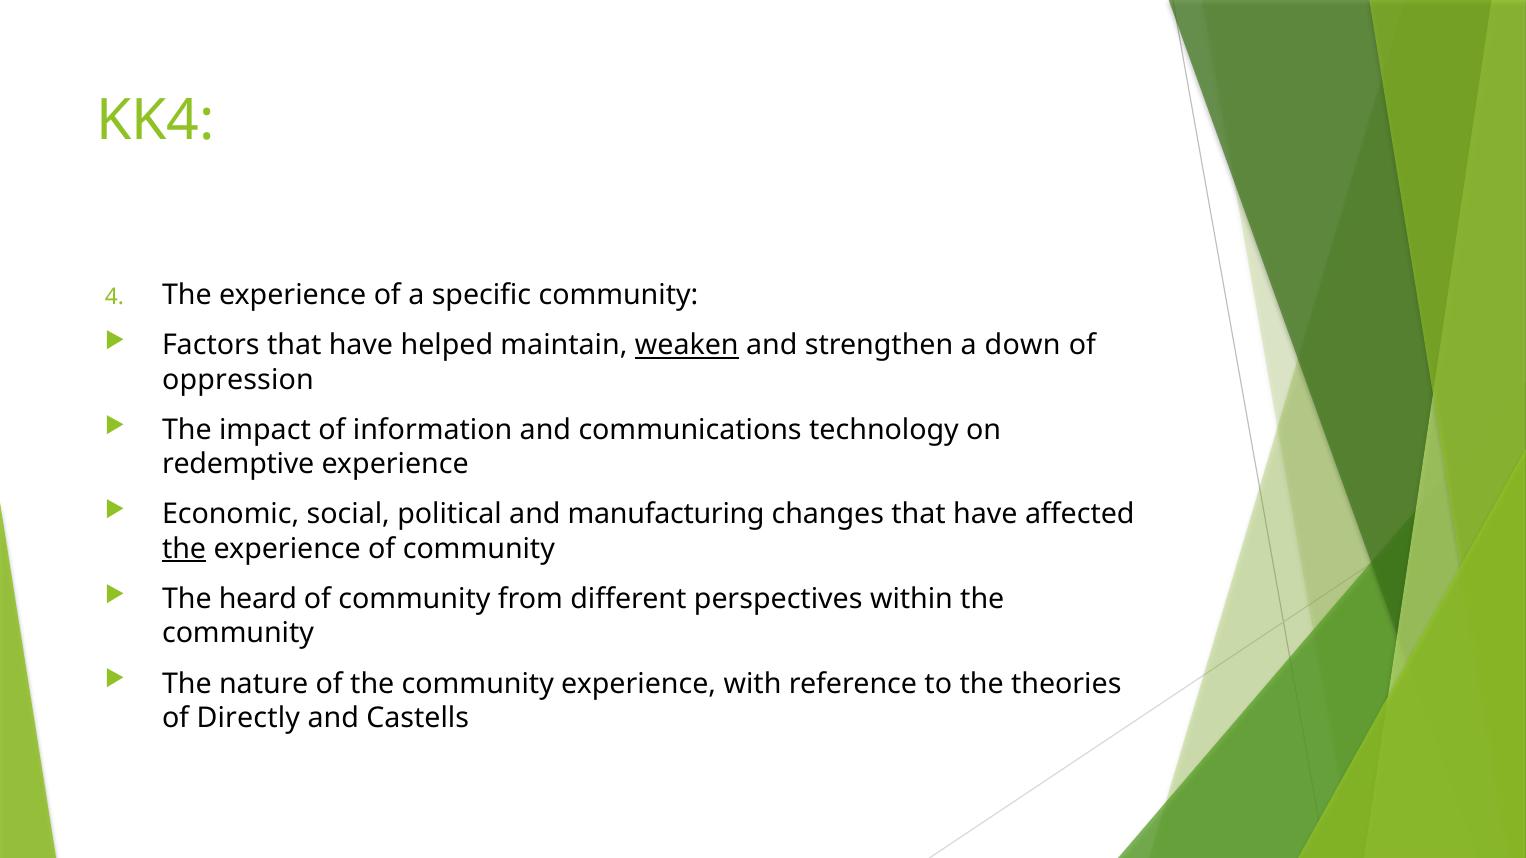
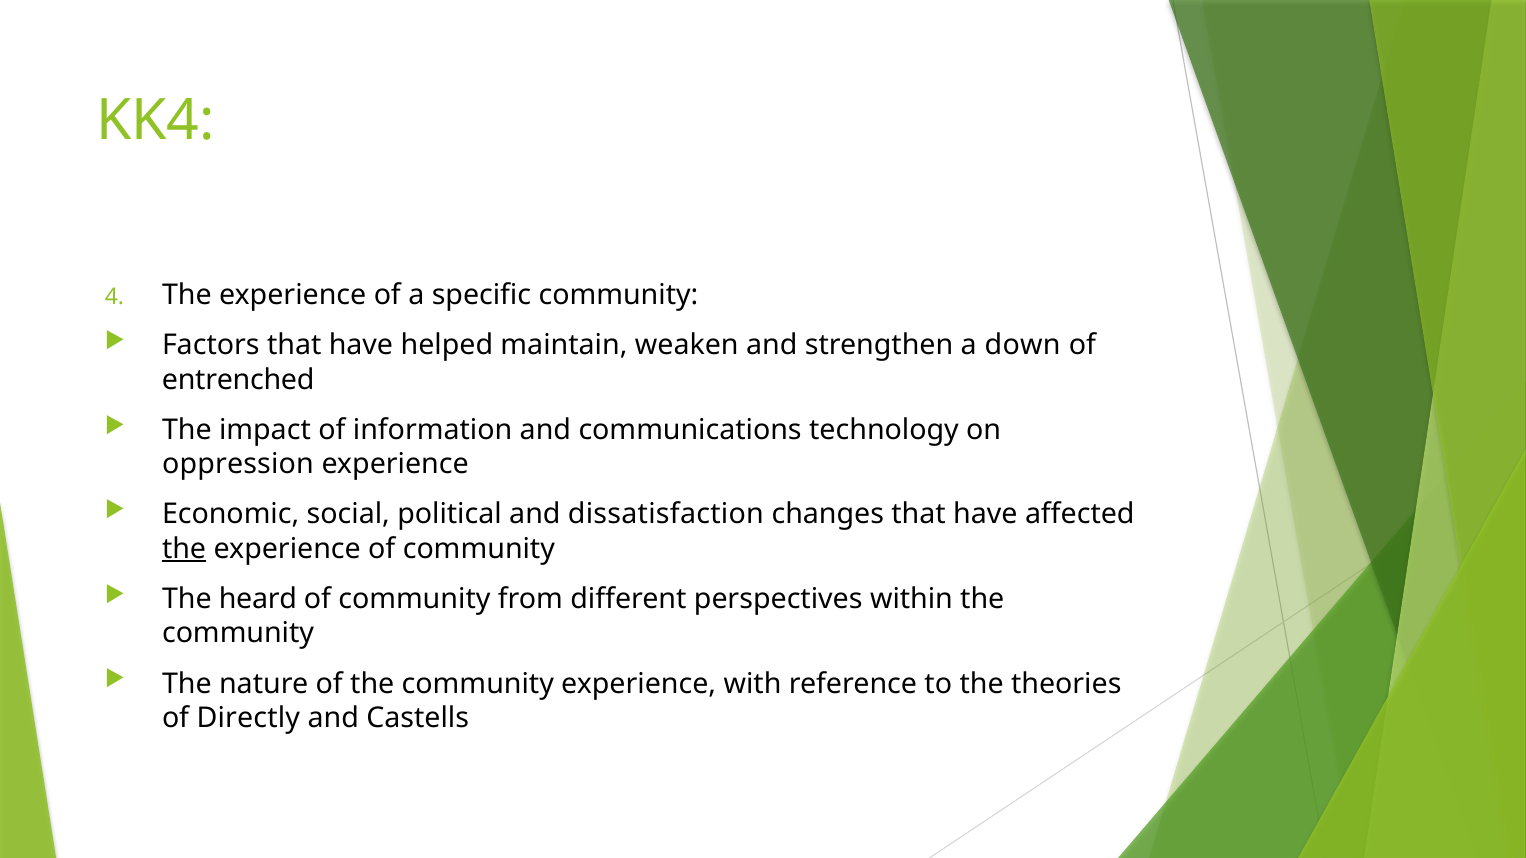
weaken underline: present -> none (687, 346)
oppression: oppression -> entrenched (238, 380)
redemptive: redemptive -> oppression (238, 464)
manufacturing: manufacturing -> dissatisfaction (666, 515)
